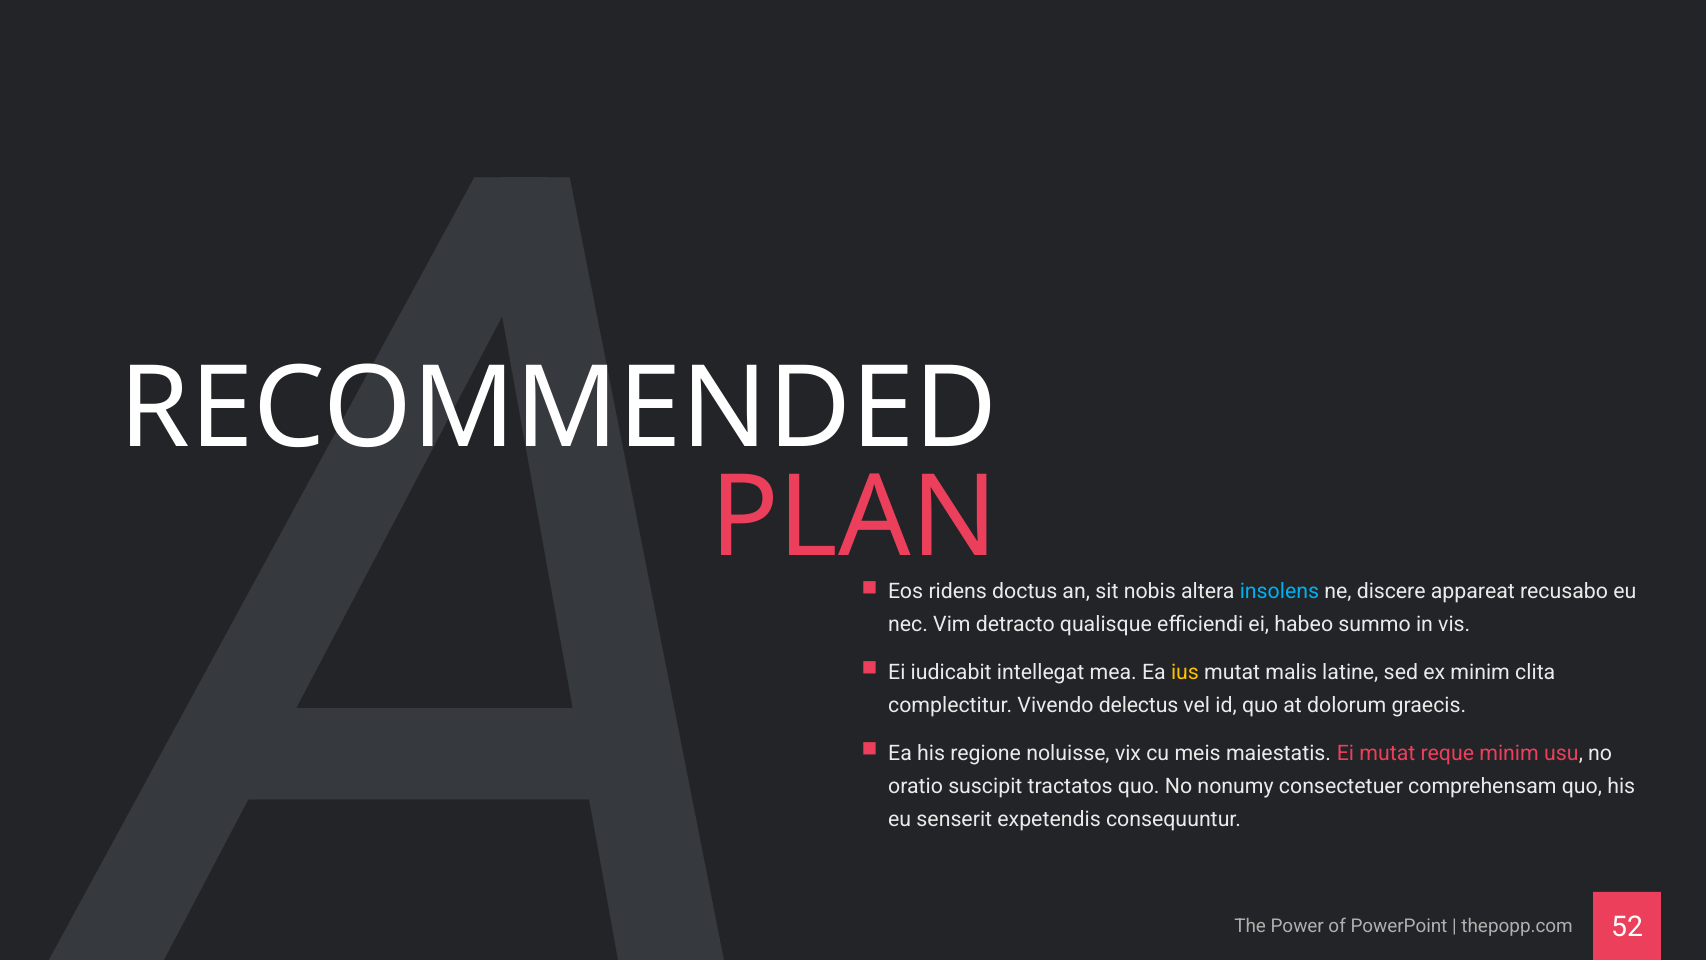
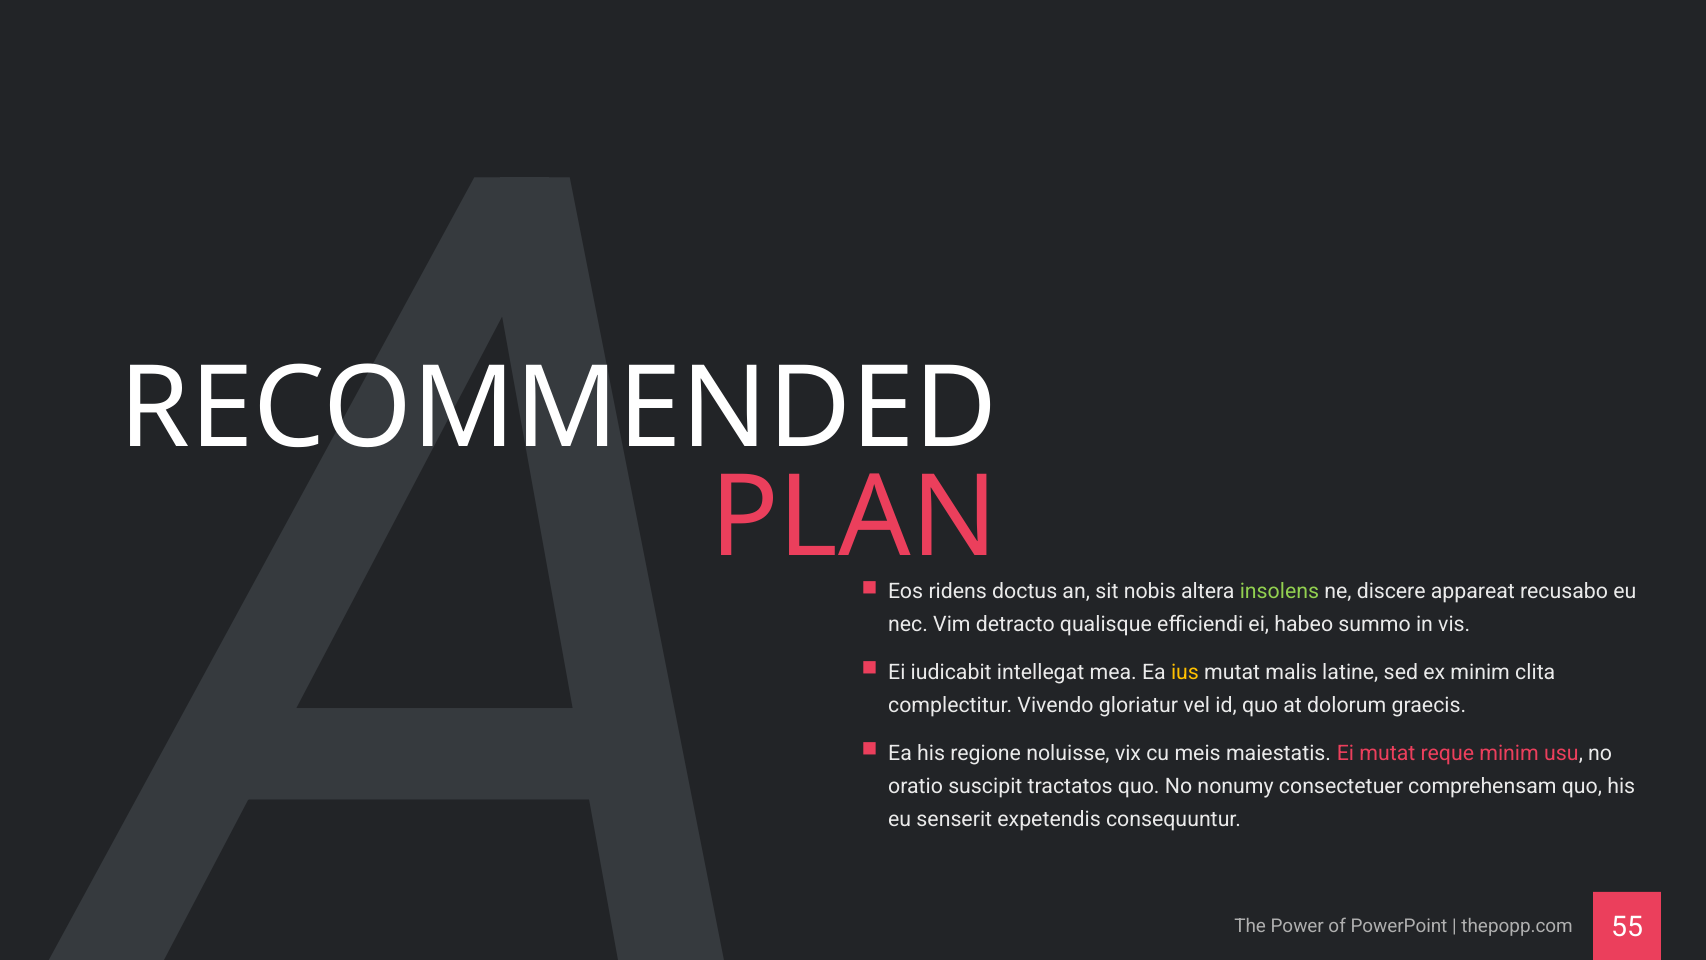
insolens colour: light blue -> light green (1279, 591)
delectus: delectus -> gloriatur (1139, 705)
52: 52 -> 55 (1627, 926)
